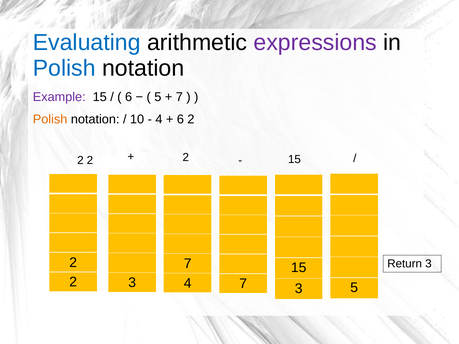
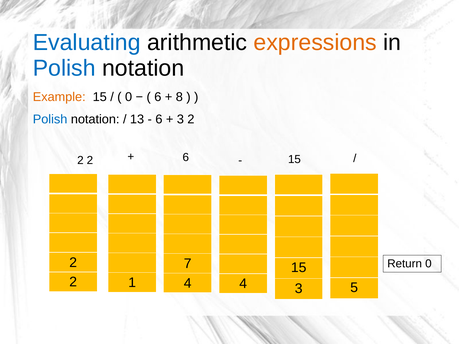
expressions colour: purple -> orange (315, 43)
Example colour: purple -> orange (59, 97)
6: 6 -> 0 (129, 97)
5: 5 -> 6 (158, 97)
7: 7 -> 8 (179, 97)
Polish colour: orange -> blue (50, 119)
10: 10 -> 13 (137, 119)
4: 4 -> 6 (159, 119)
6: 6 -> 3 (180, 119)
2: 2 -> 6 (186, 158)
Return 3: 3 -> 0 (428, 264)
2 3: 3 -> 1 (132, 283)
4 7: 7 -> 4 (243, 284)
